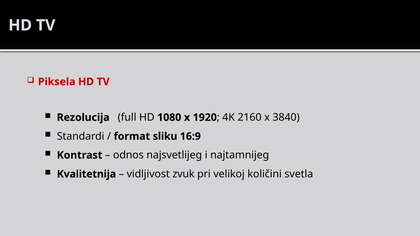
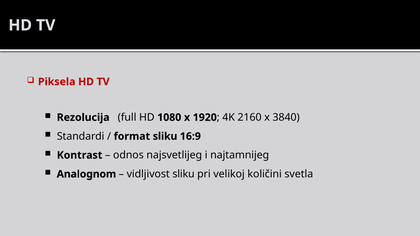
Kvalitetnija: Kvalitetnija -> Analognom (86, 174)
vidljivost zvuk: zvuk -> sliku (184, 174)
